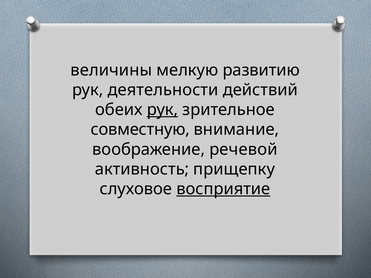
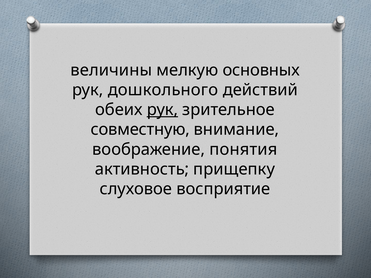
развитию: развитию -> основных (261, 70)
деятельности: деятельности -> дошкольного (163, 90)
речевой: речевой -> понятия (243, 149)
восприятие underline: present -> none (223, 189)
